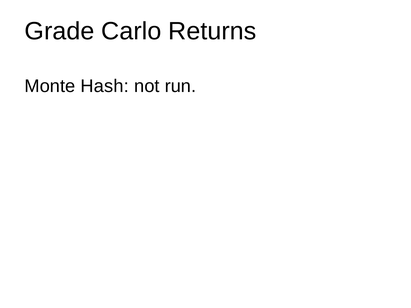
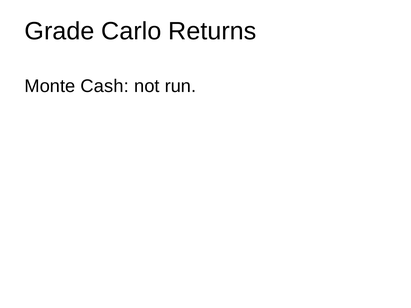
Hash: Hash -> Cash (105, 86)
